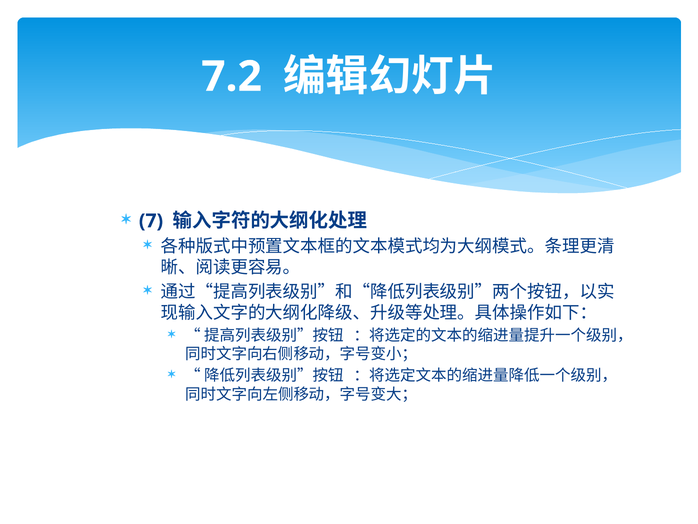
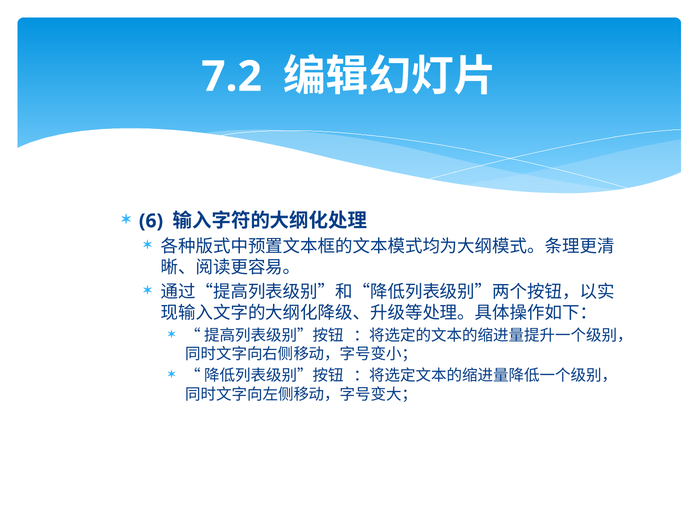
7: 7 -> 6 (151, 221)
